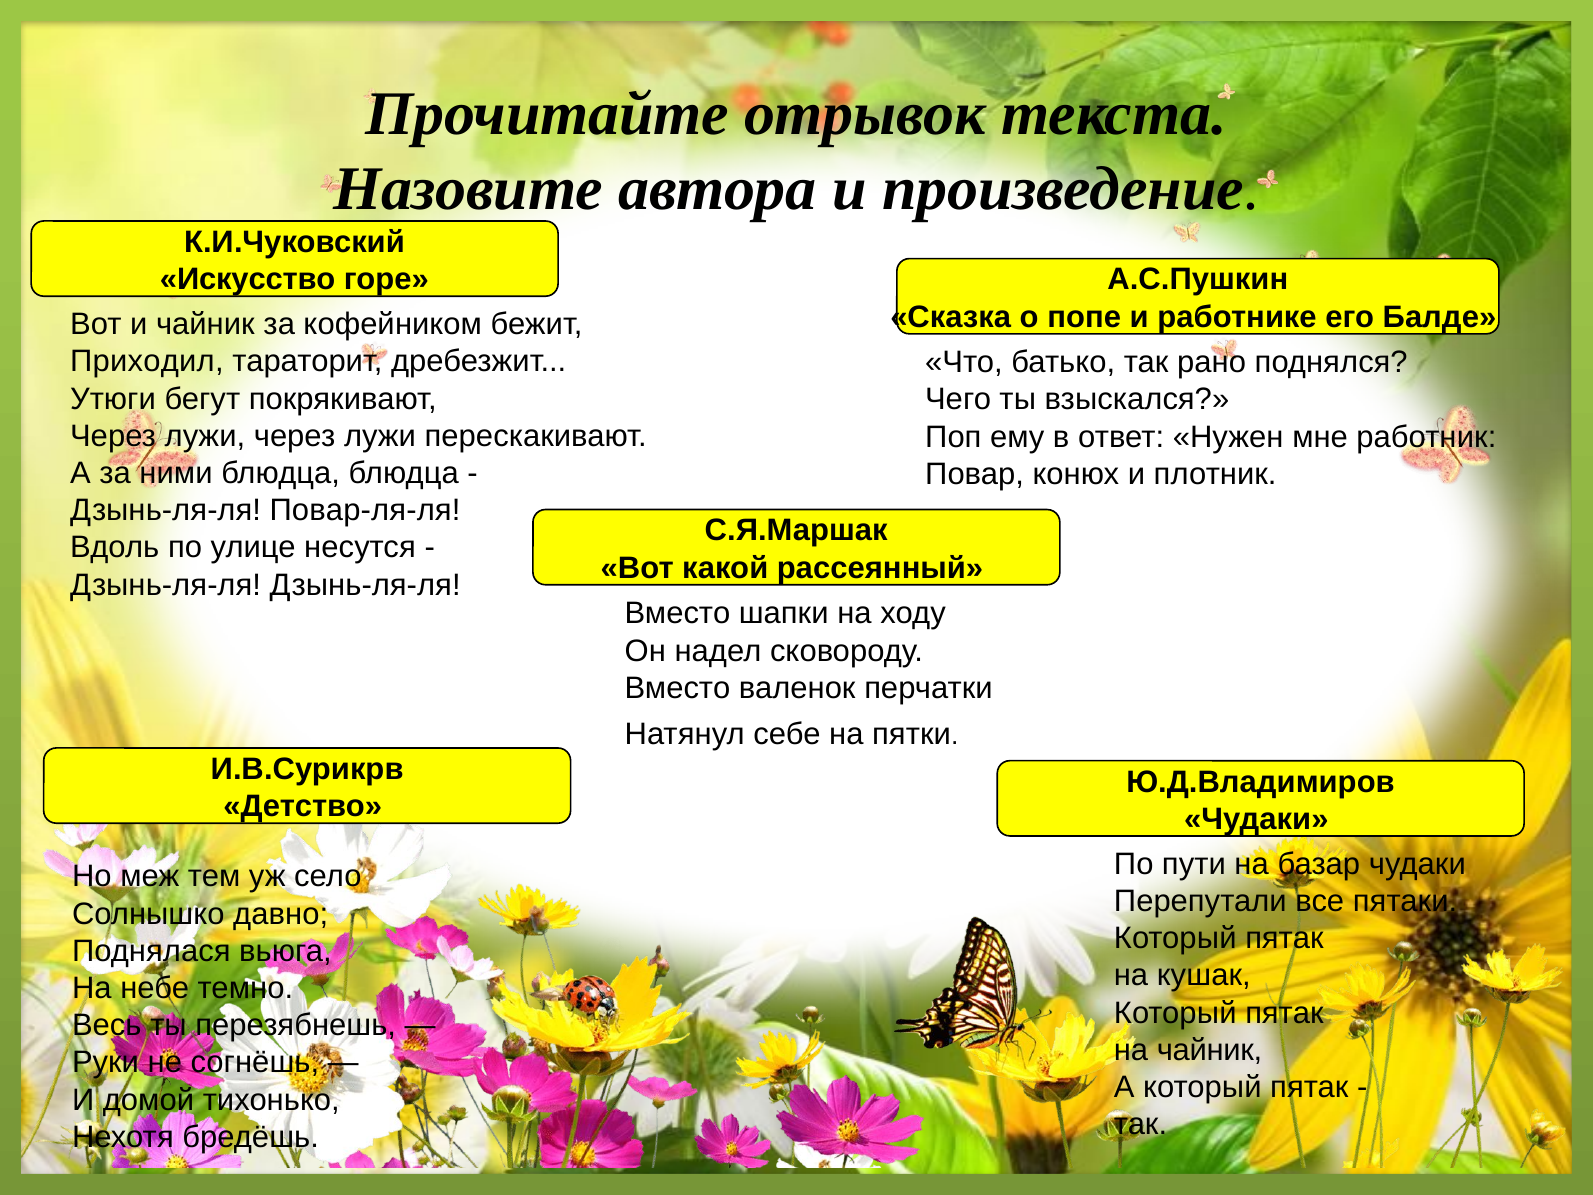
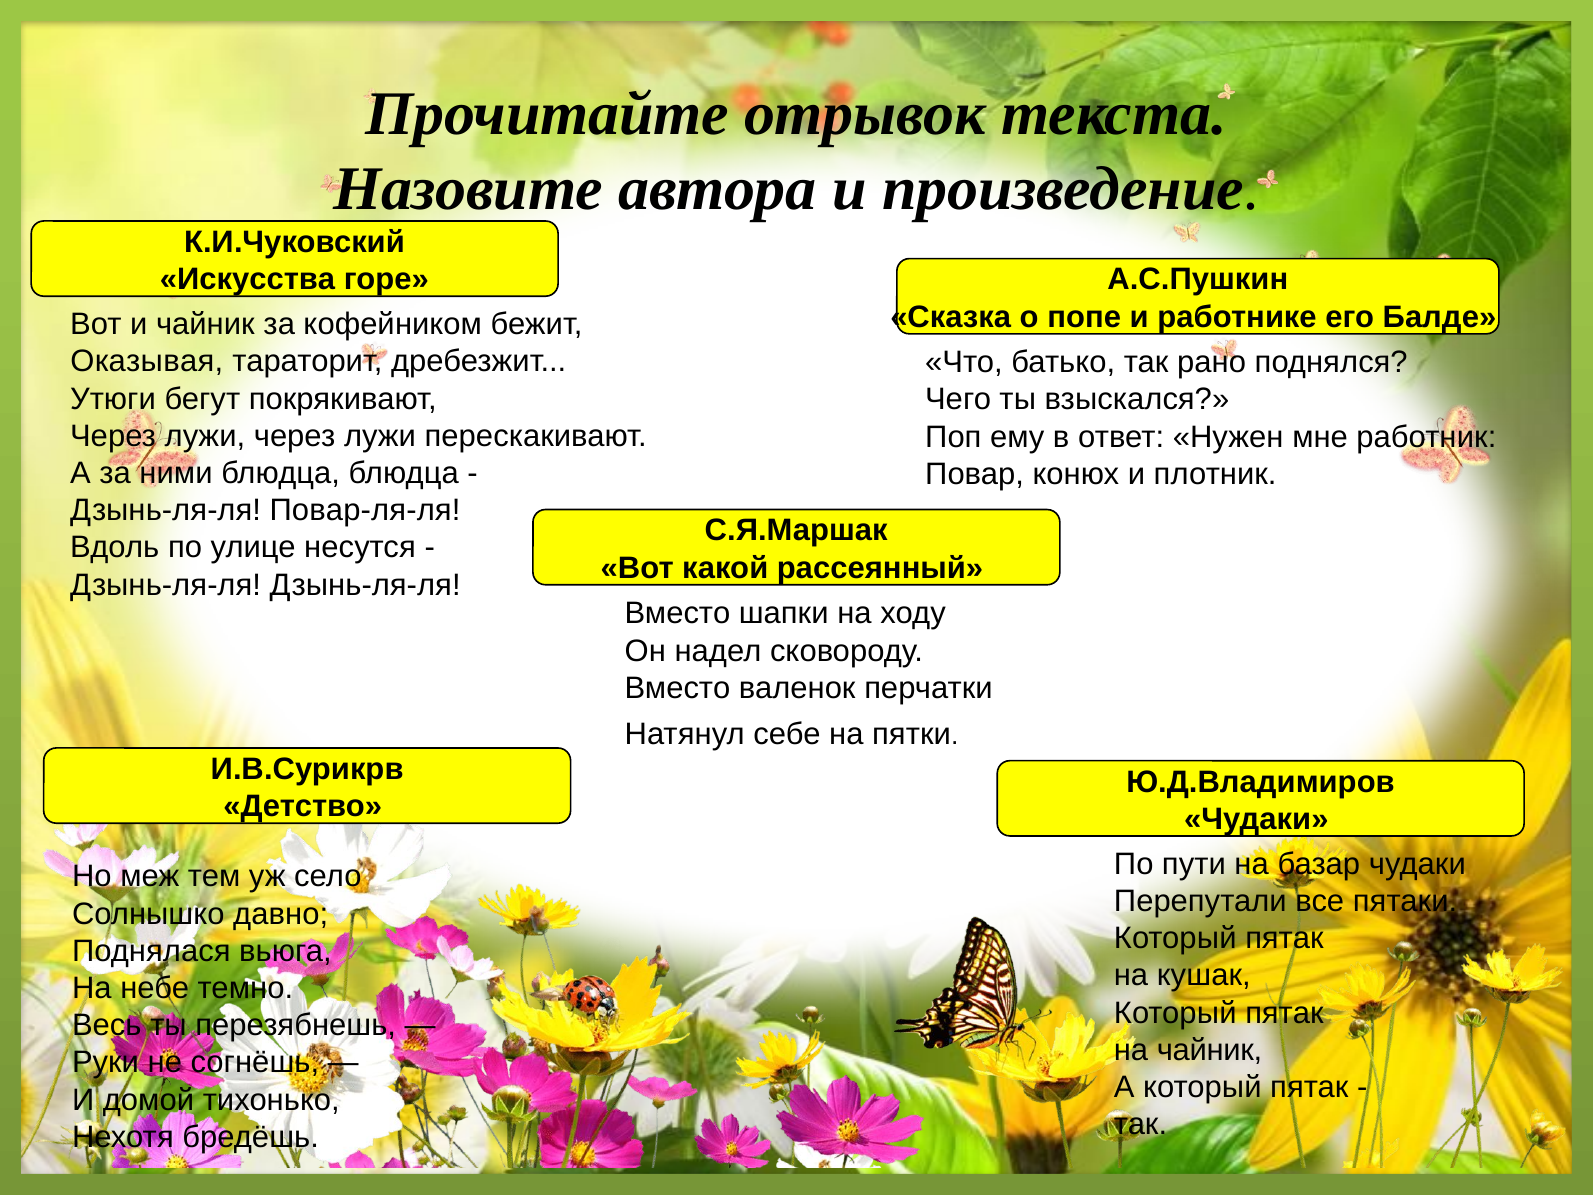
Искусство: Искусство -> Искусства (248, 279)
Приходил: Приходил -> Оказывая (147, 362)
